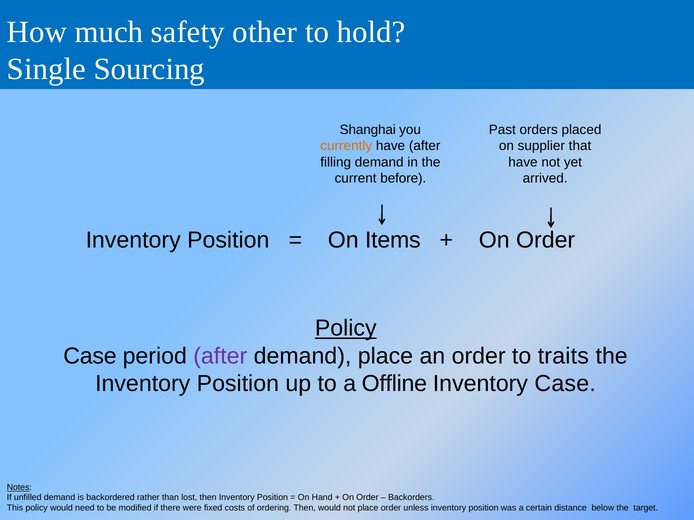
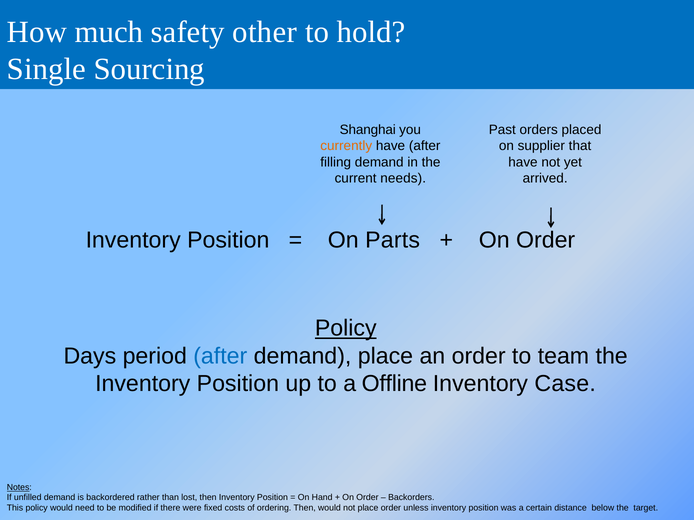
before: before -> needs (403, 178)
Items: Items -> Parts (393, 240)
Case: Case -> Days (90, 356)
after colour: purple -> blue (220, 356)
traits: traits -> team (563, 356)
